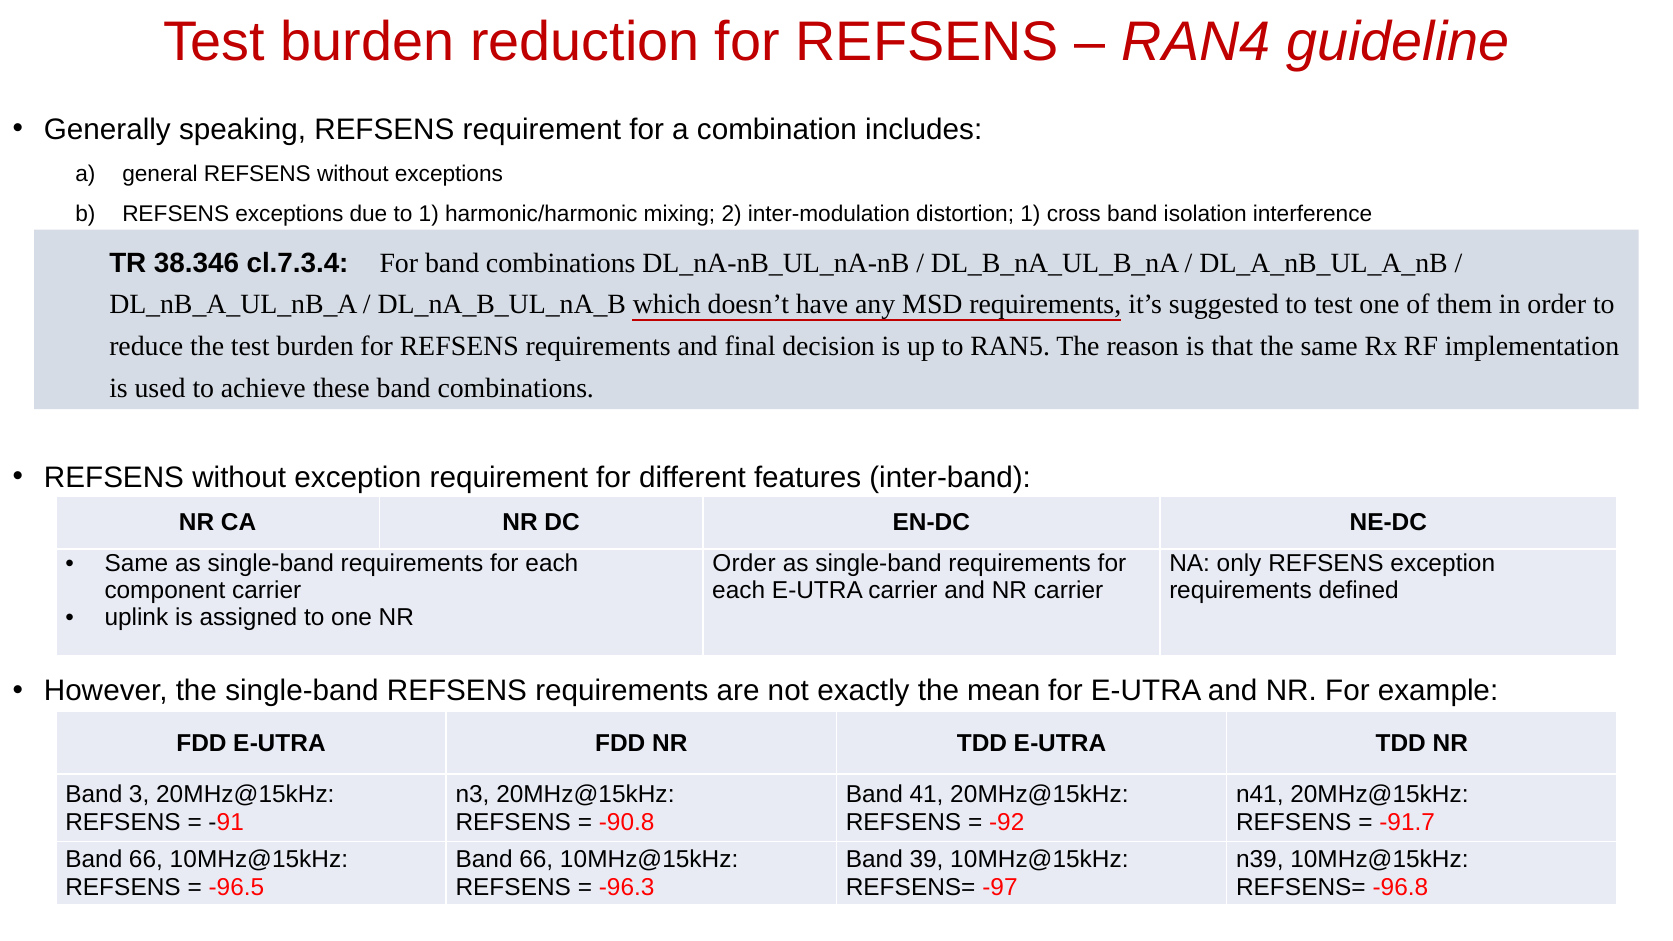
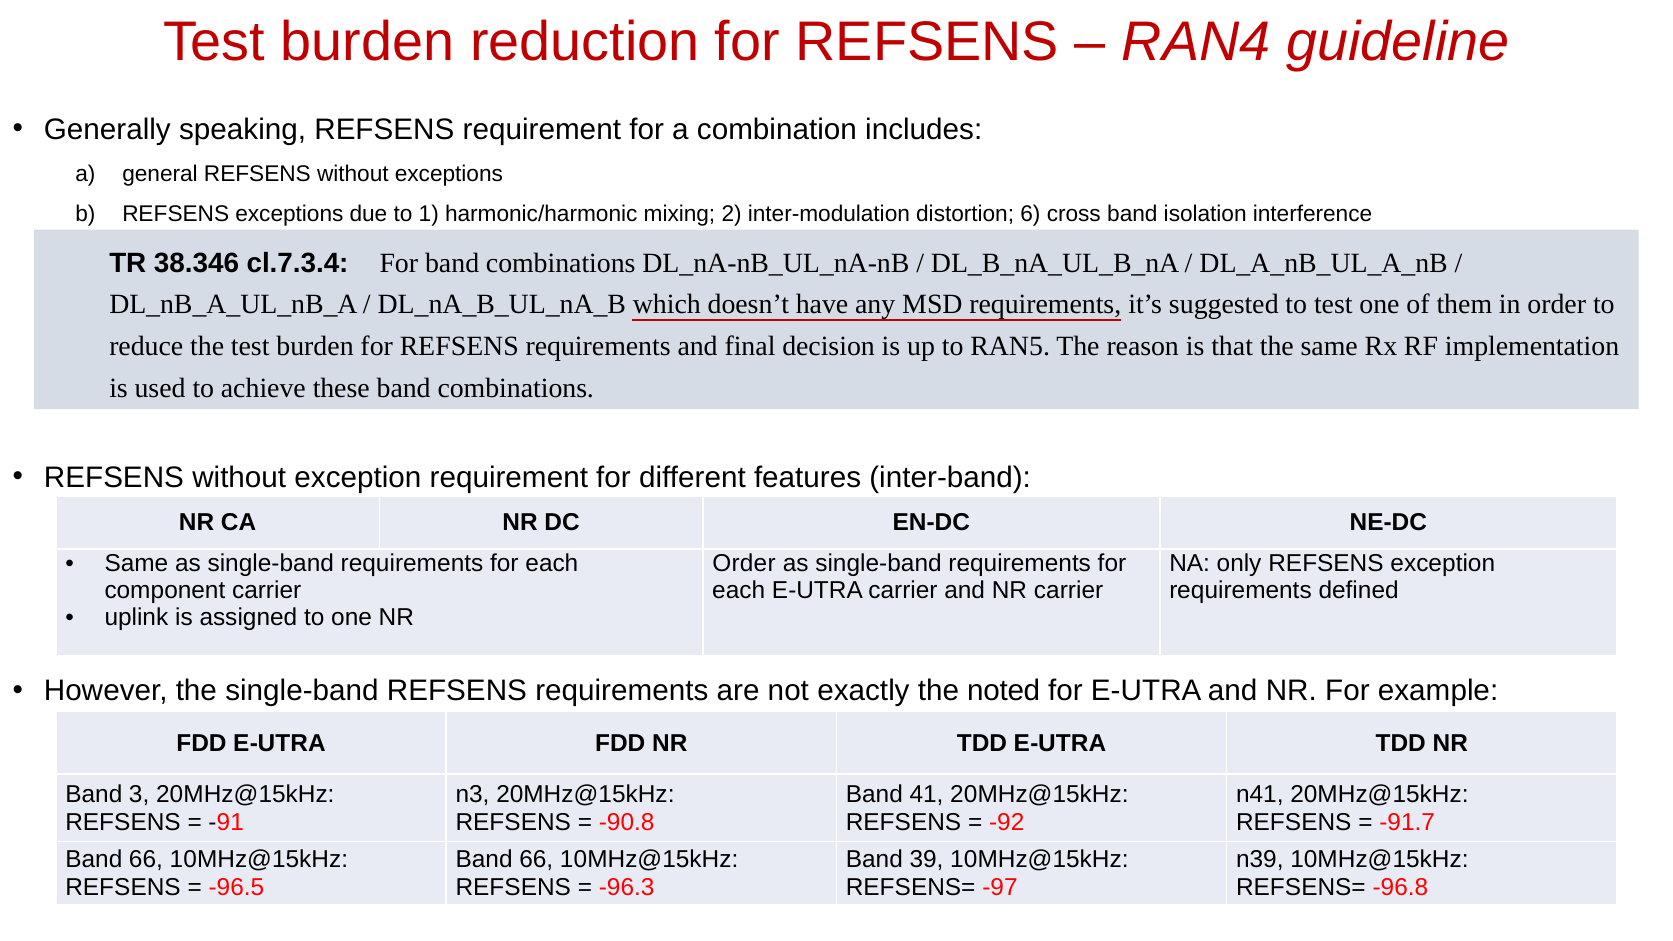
distortion 1: 1 -> 6 (1030, 214)
mean: mean -> noted (1004, 691)
